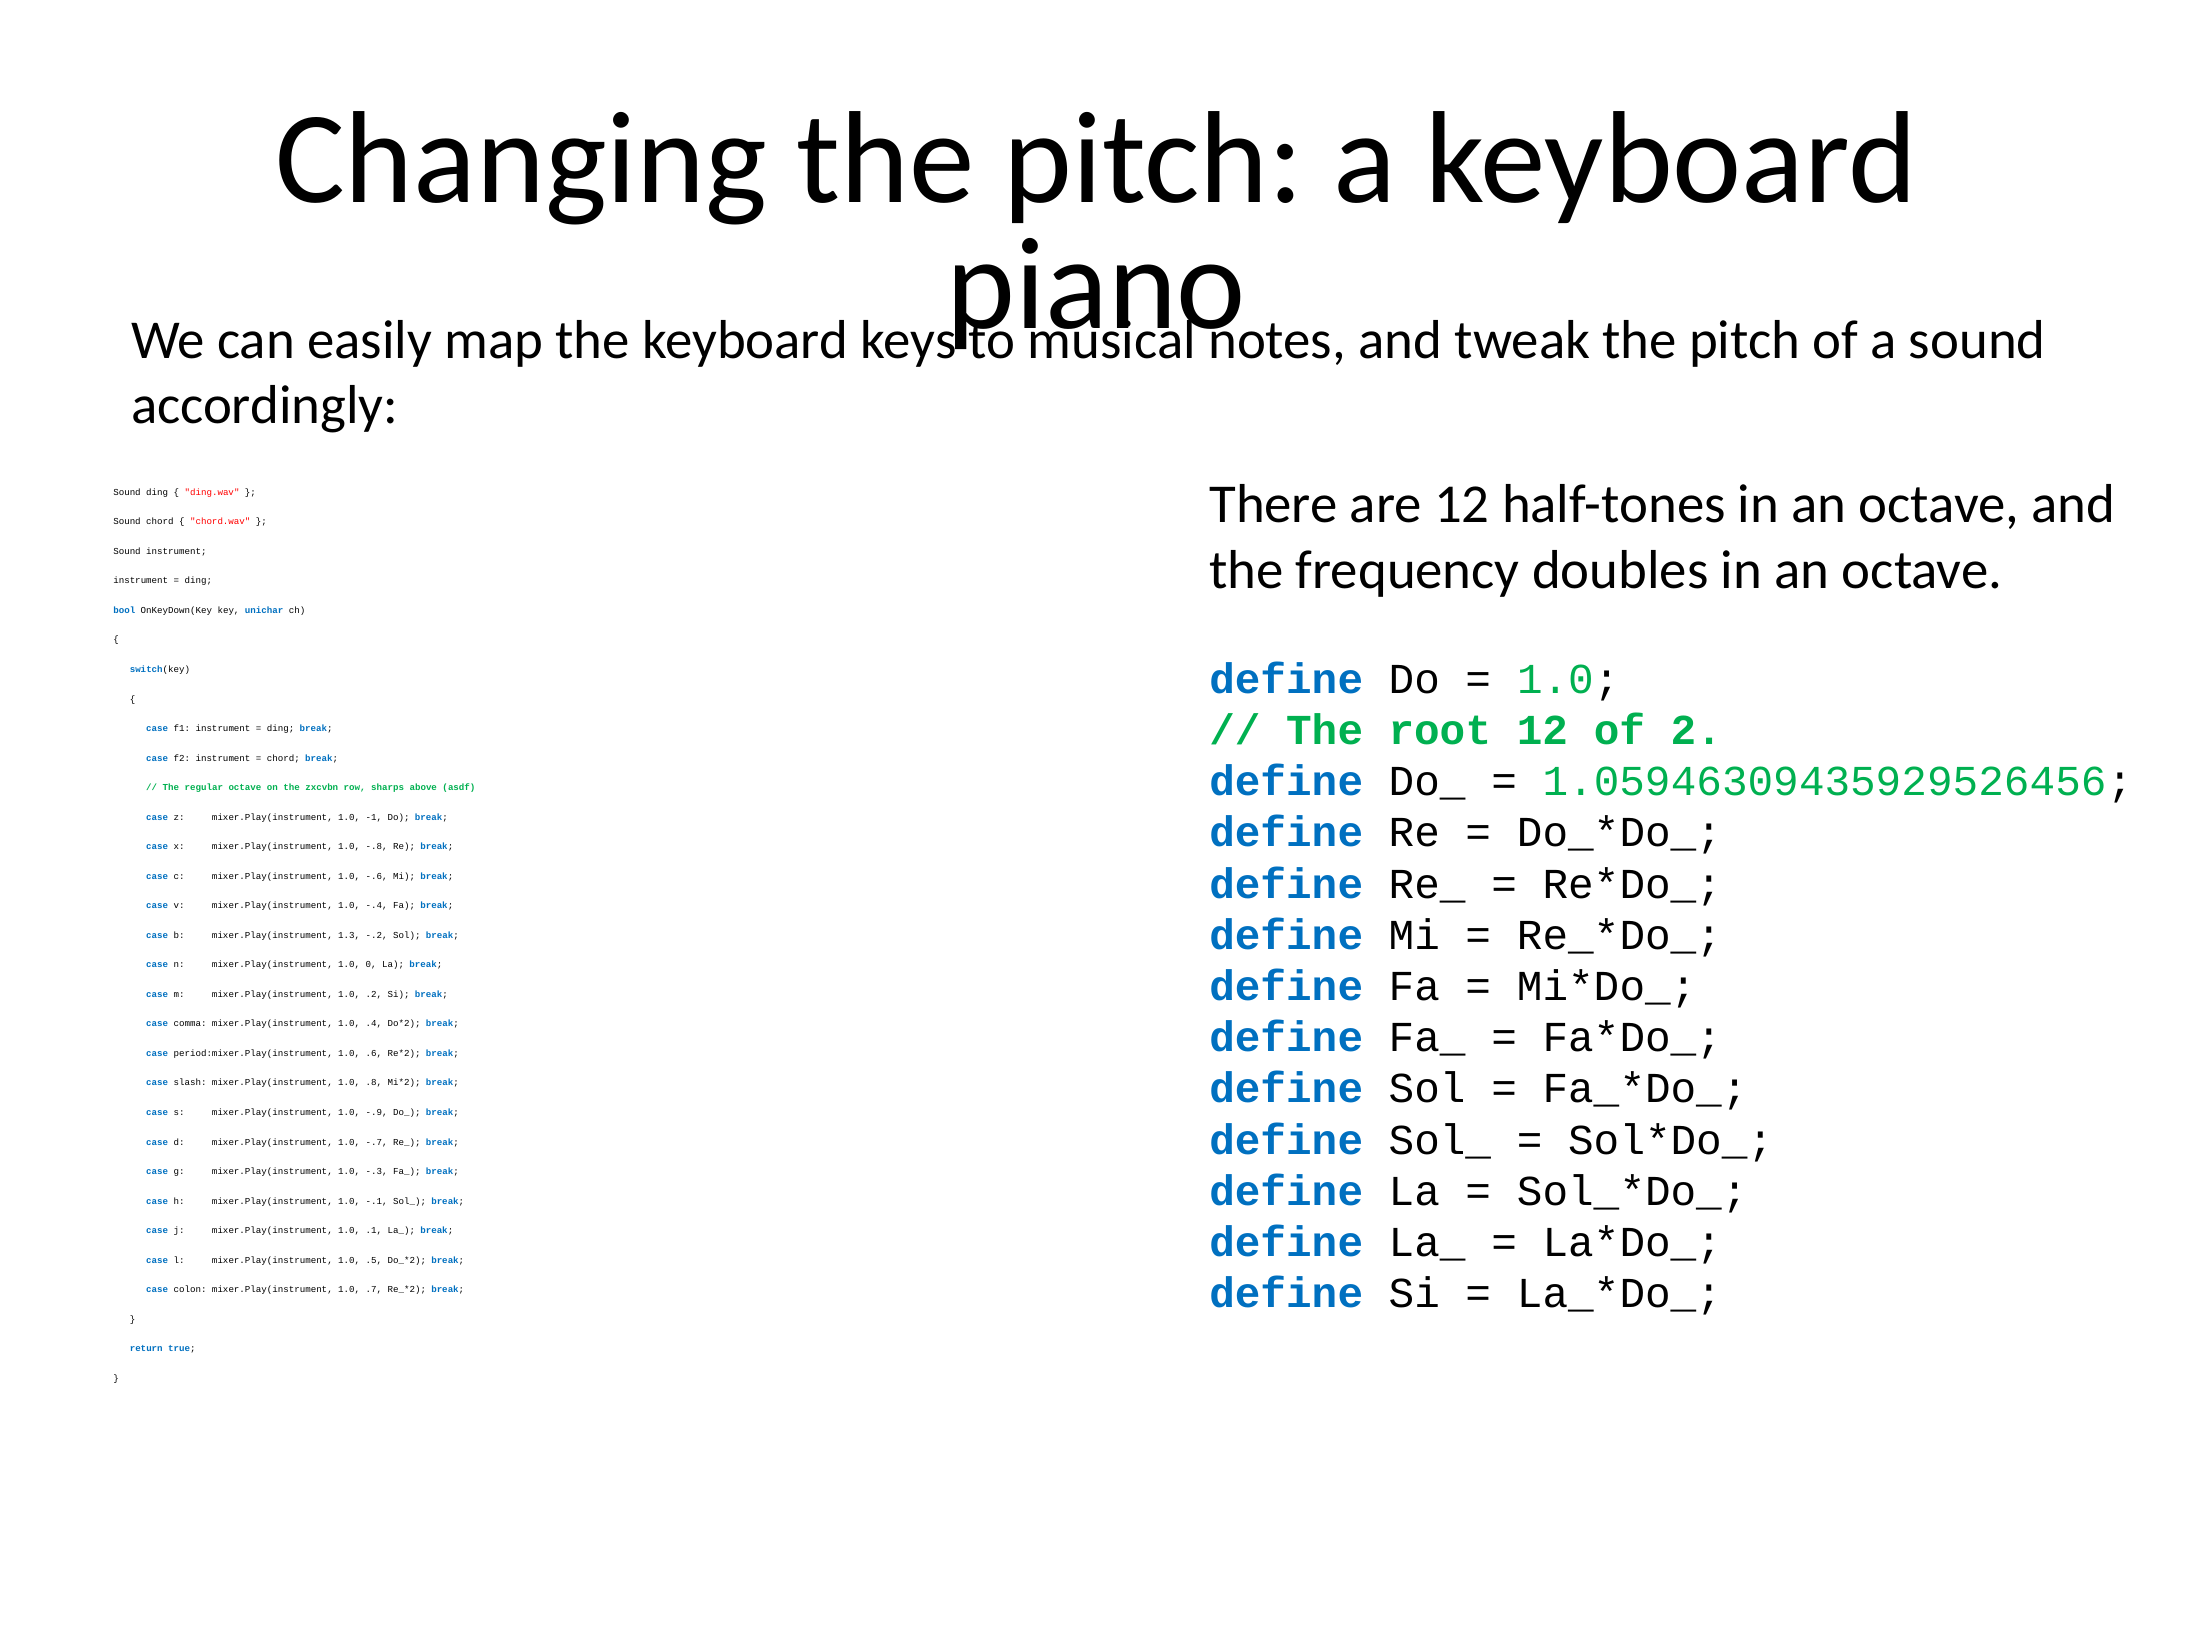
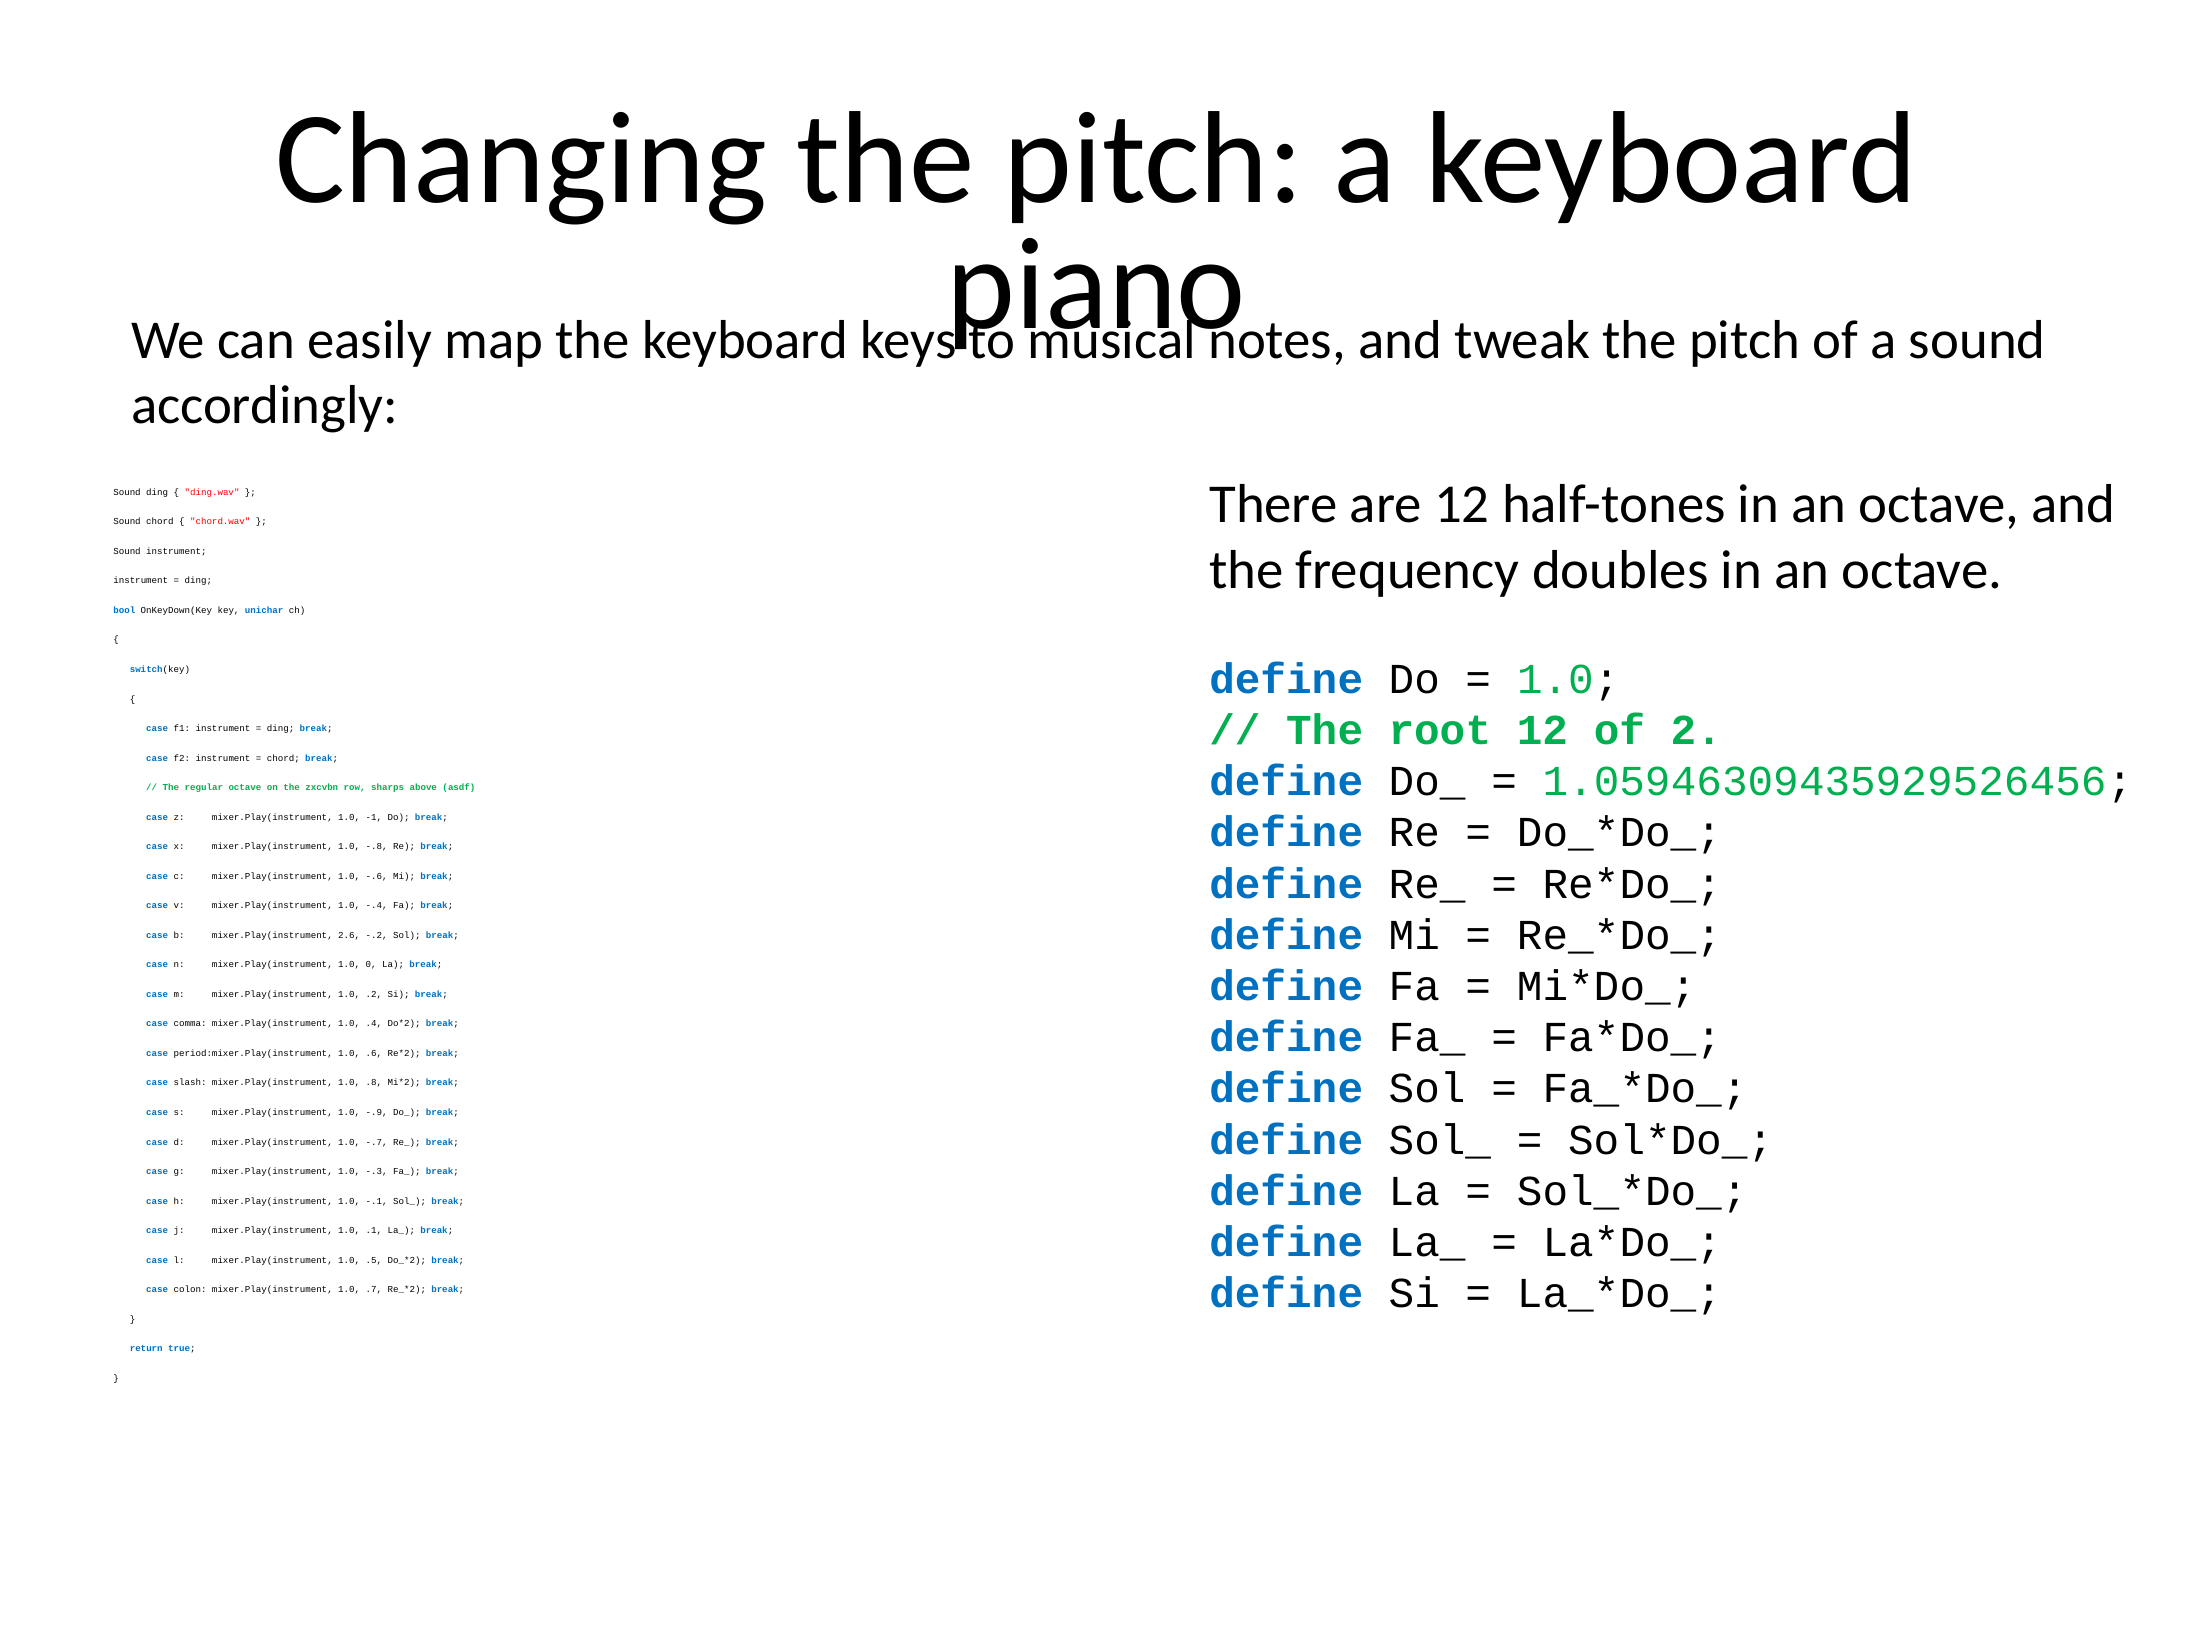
1.3: 1.3 -> 2.6 (349, 935)
